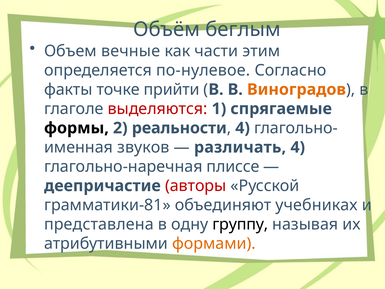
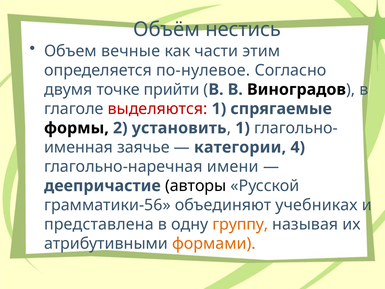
беглым: беглым -> нестись (243, 29)
факты: факты -> двумя (68, 89)
Виноградов colour: orange -> black (296, 89)
реальности: реальности -> установить (179, 128)
4: 4 -> 1 (243, 128)
звуков: звуков -> заячье (143, 147)
различать: различать -> категории (240, 147)
плиссе: плиссе -> имени (233, 166)
авторы colour: red -> black (196, 186)
грамматики-81: грамматики-81 -> грамматики-56 (107, 205)
группу colour: black -> orange (240, 224)
